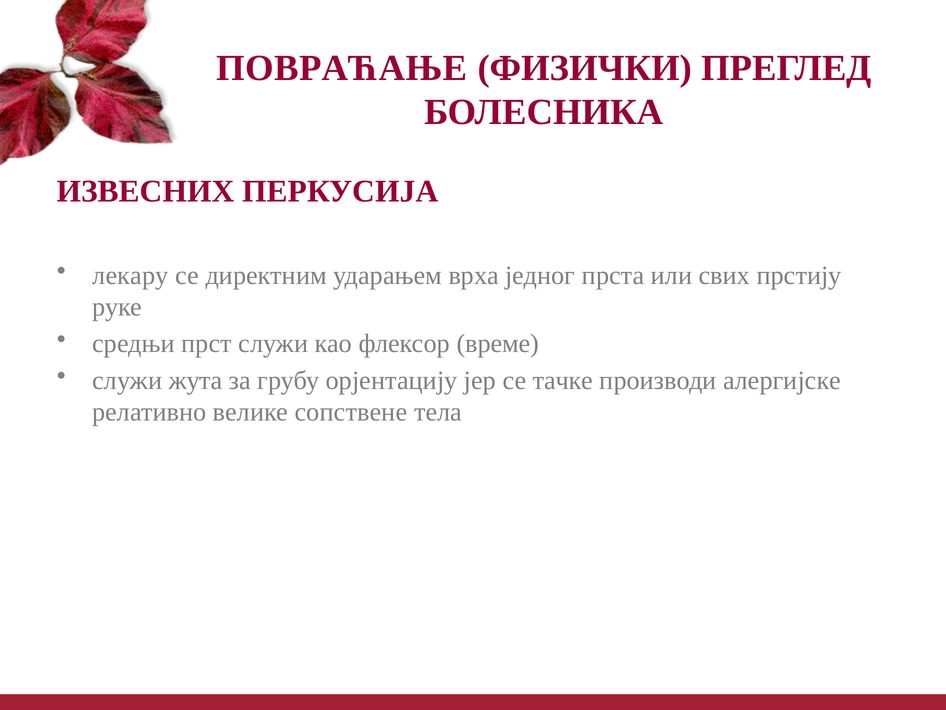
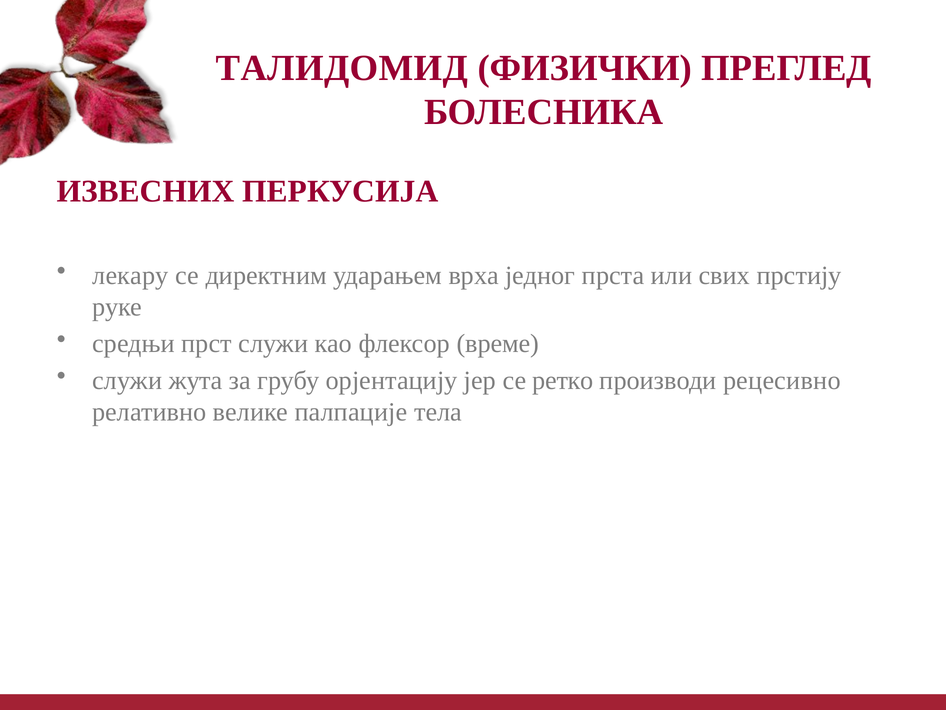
ПОВРАЋАЊЕ: ПОВРАЋАЊЕ -> ТАЛИДОМИД (342, 68)
тачке: тачке -> ретко (563, 380)
алергијске: алергијске -> рецесивно (782, 380)
сопствене: сопствене -> палпације (351, 412)
